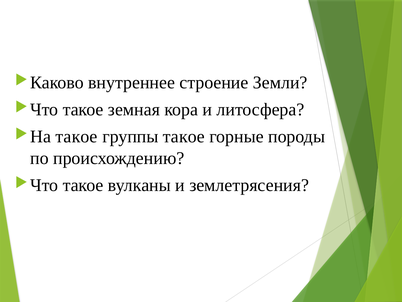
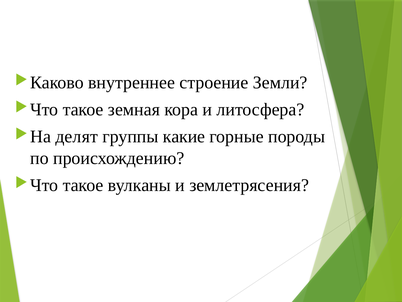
такое: такое -> делят (77, 136)
группы такое: такое -> какие (184, 136)
